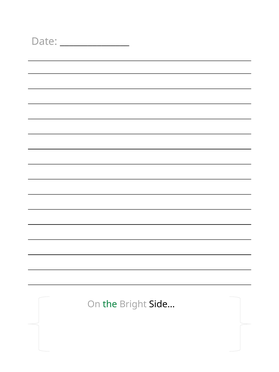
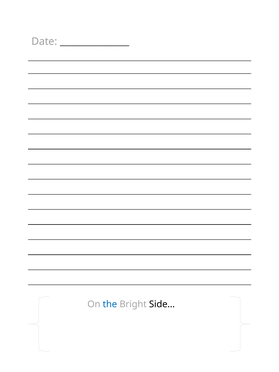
the colour: green -> blue (110, 304)
